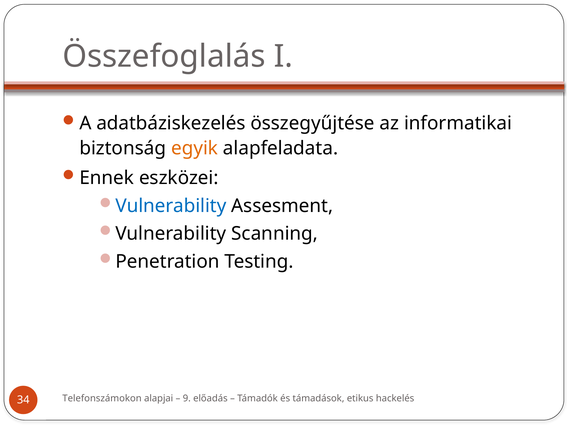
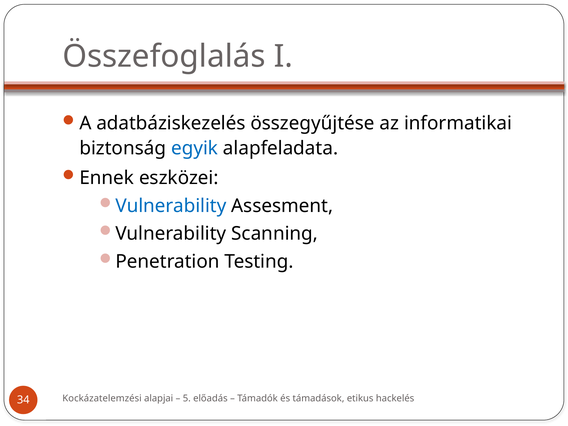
egyik colour: orange -> blue (195, 148)
Telefonszámokon: Telefonszámokon -> Kockázatelemzési (102, 398)
9: 9 -> 5 (187, 398)
